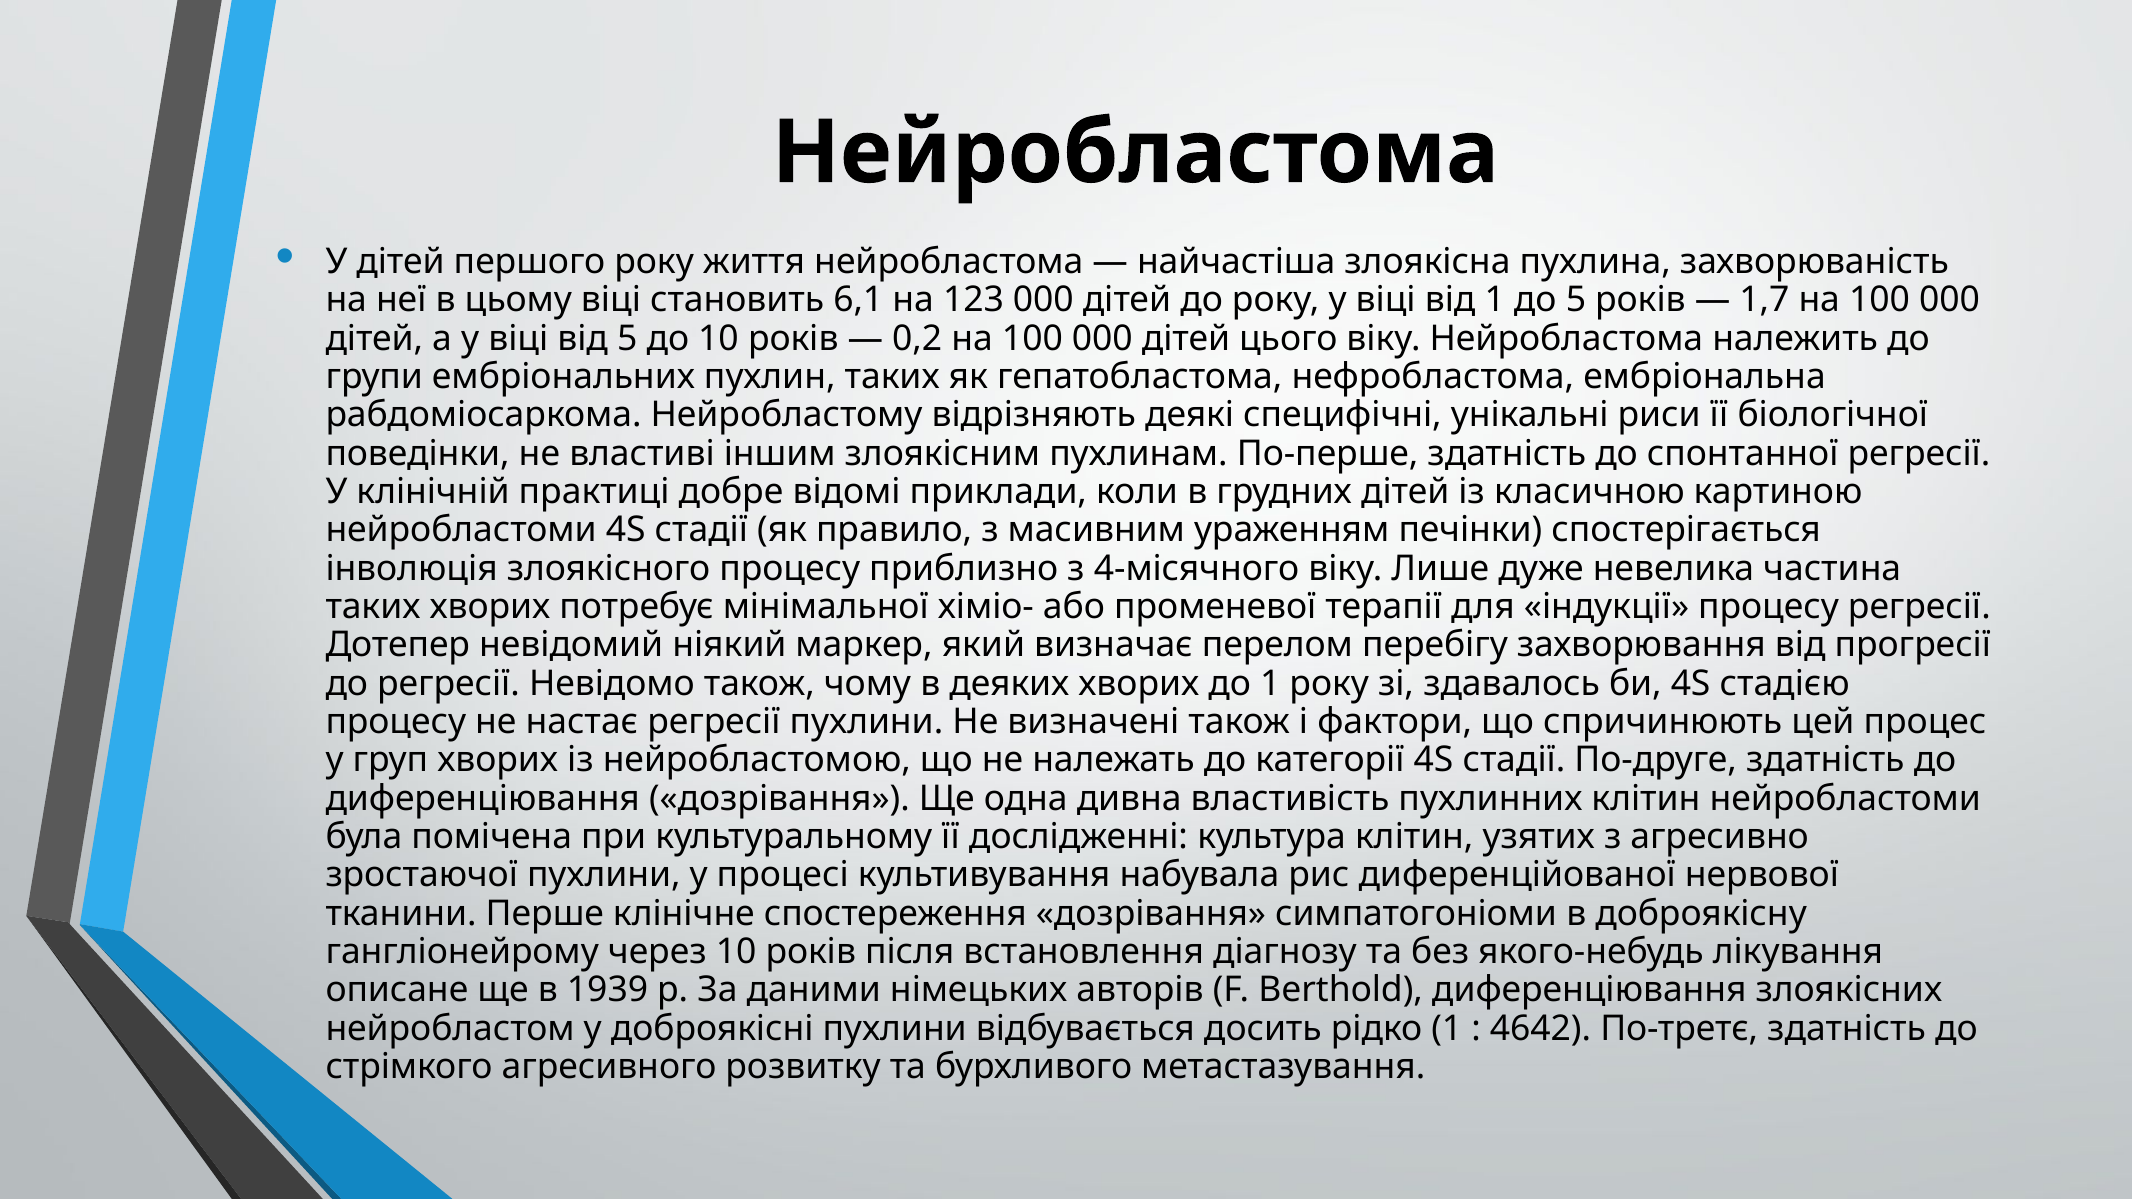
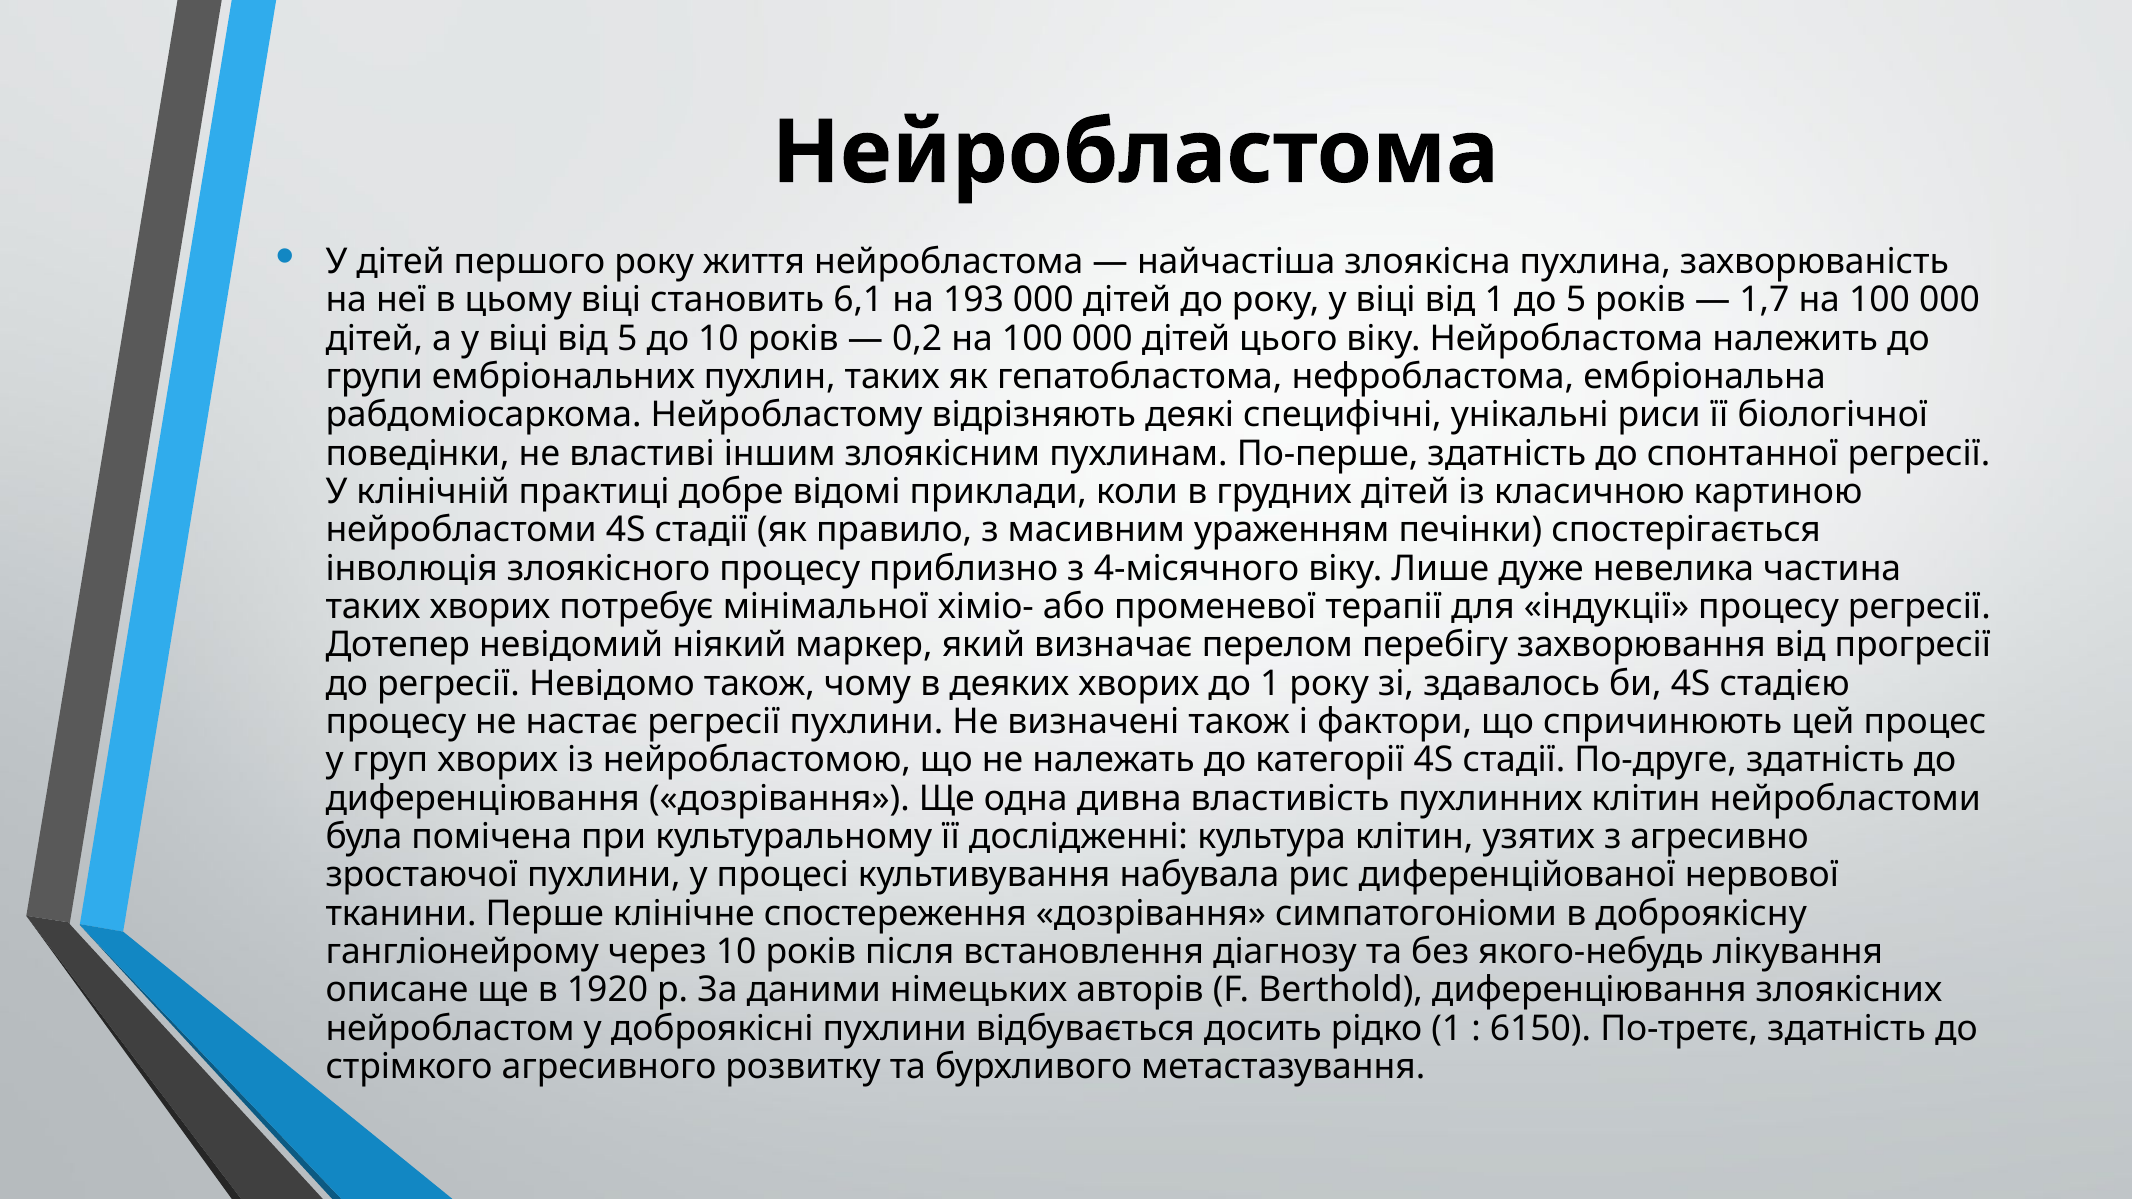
123: 123 -> 193 (973, 300)
1939: 1939 -> 1920 (608, 990)
4642: 4642 -> 6150 (1541, 1029)
